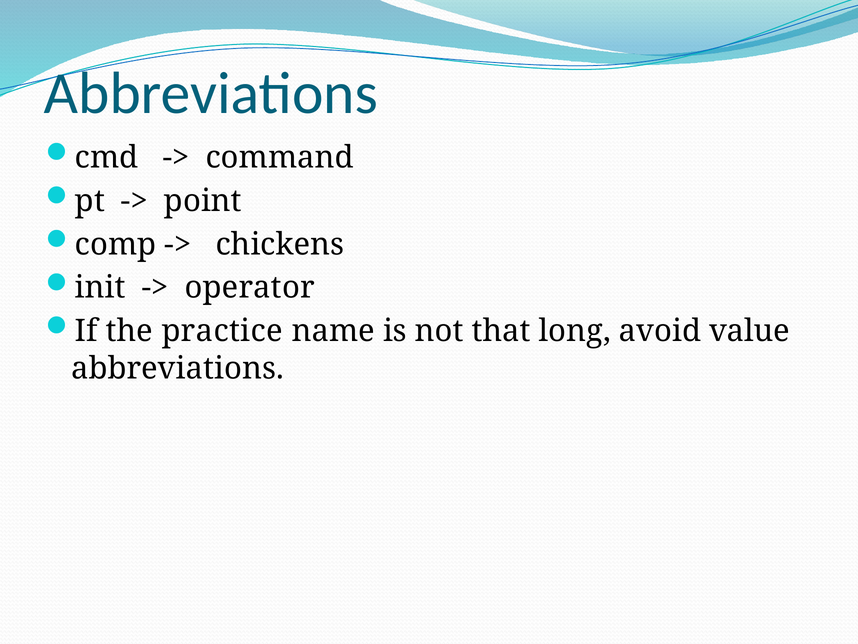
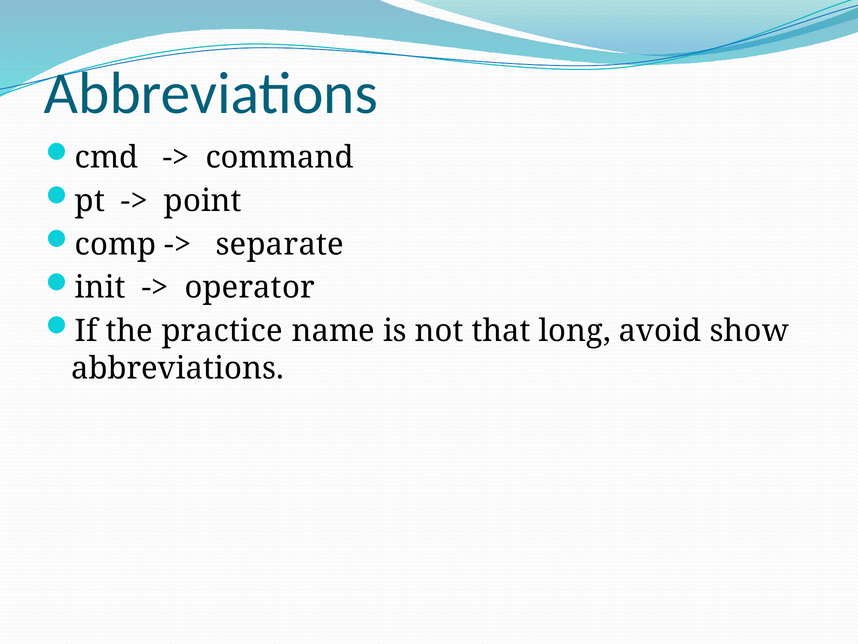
chickens: chickens -> separate (280, 244)
value: value -> show (749, 331)
